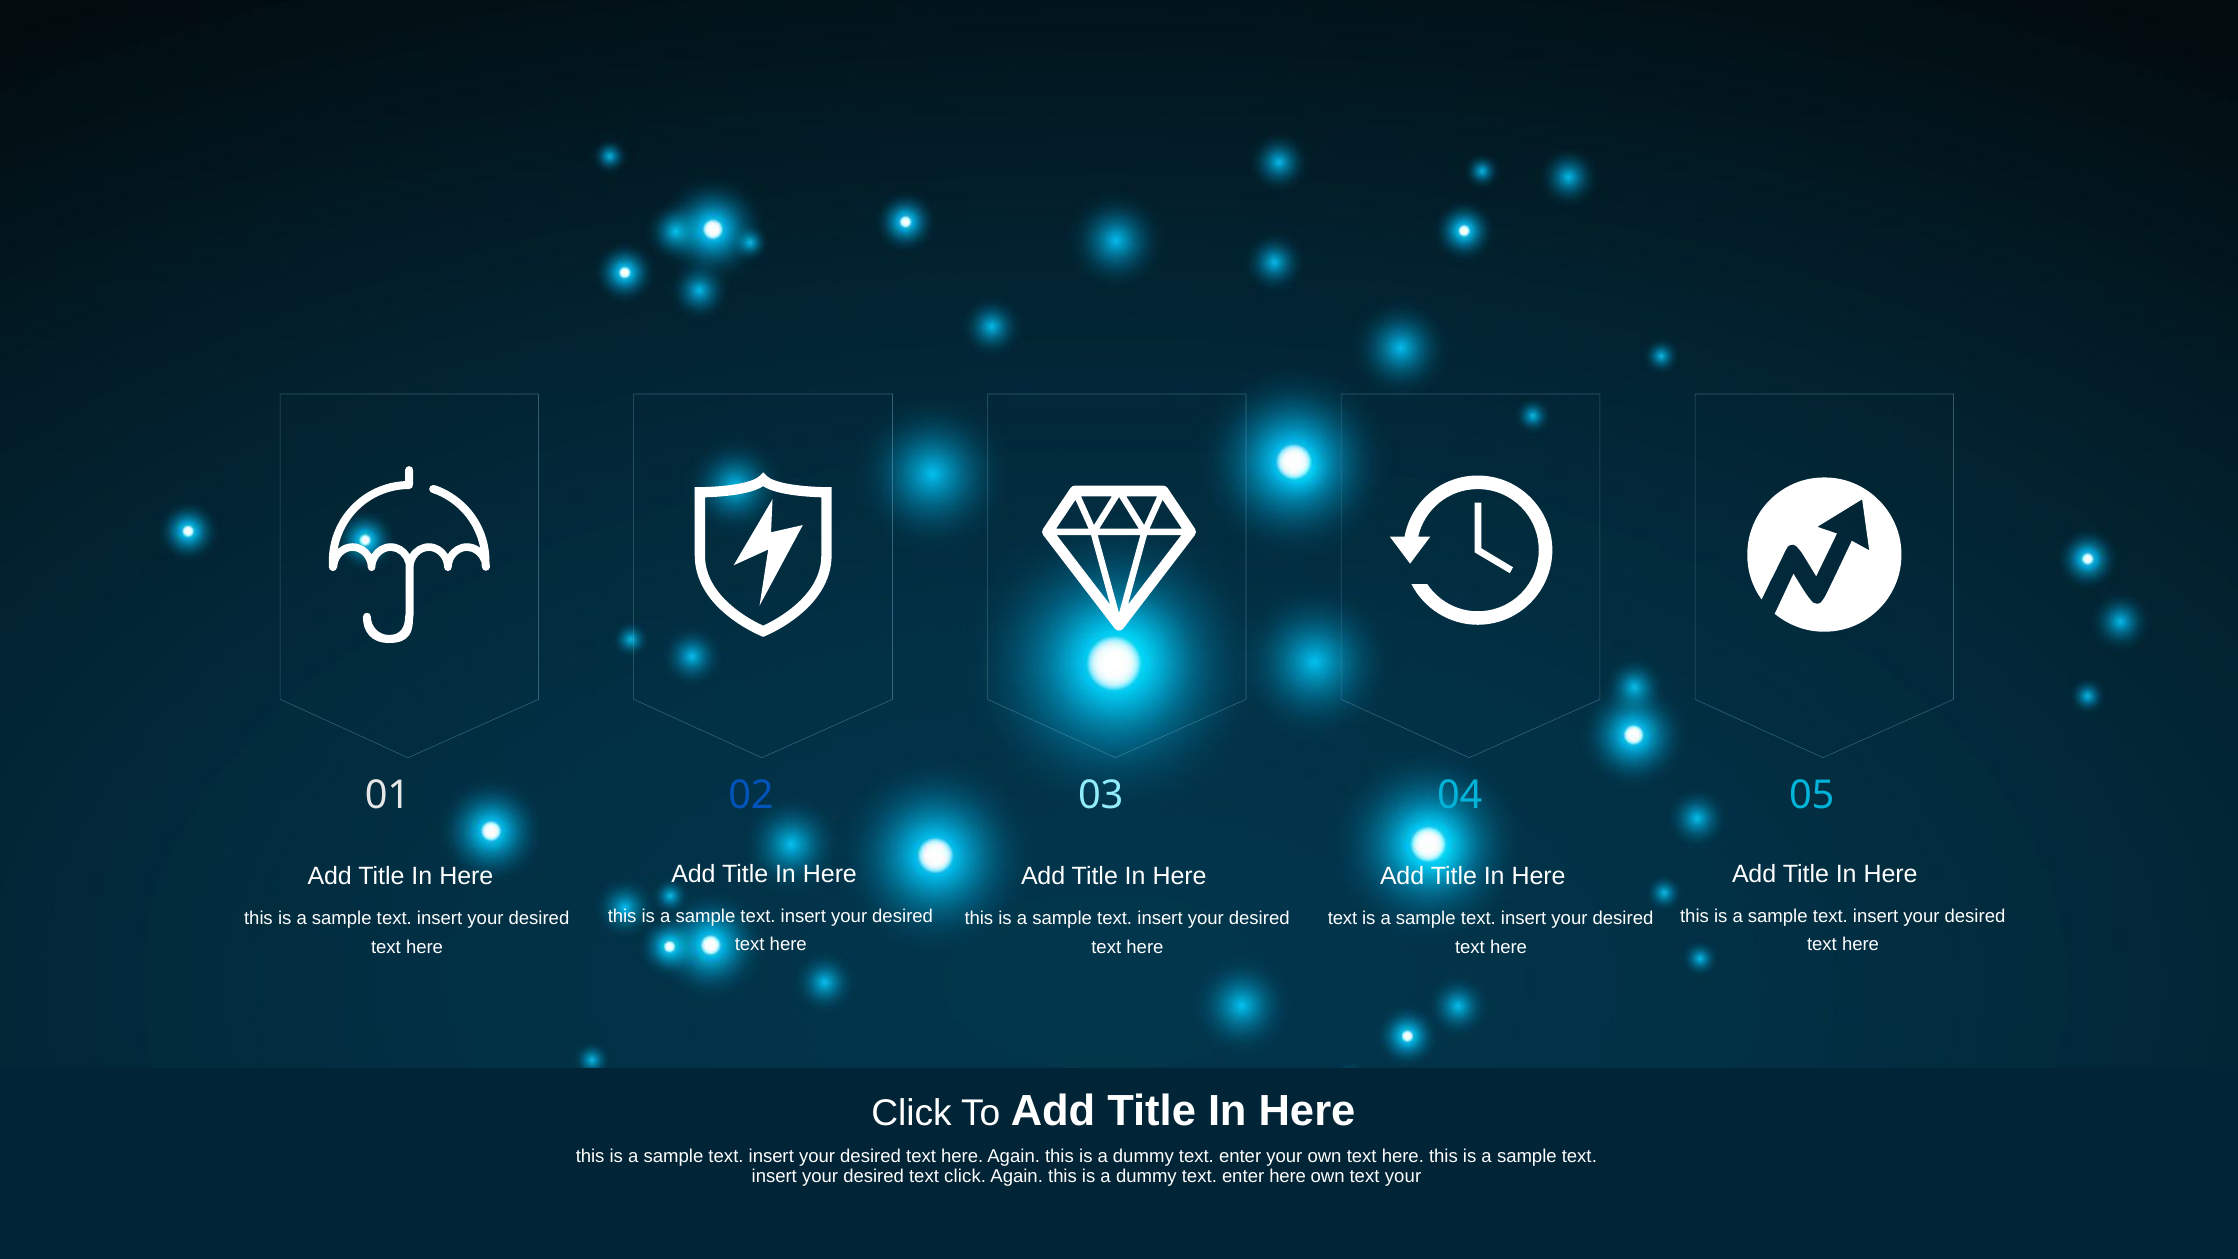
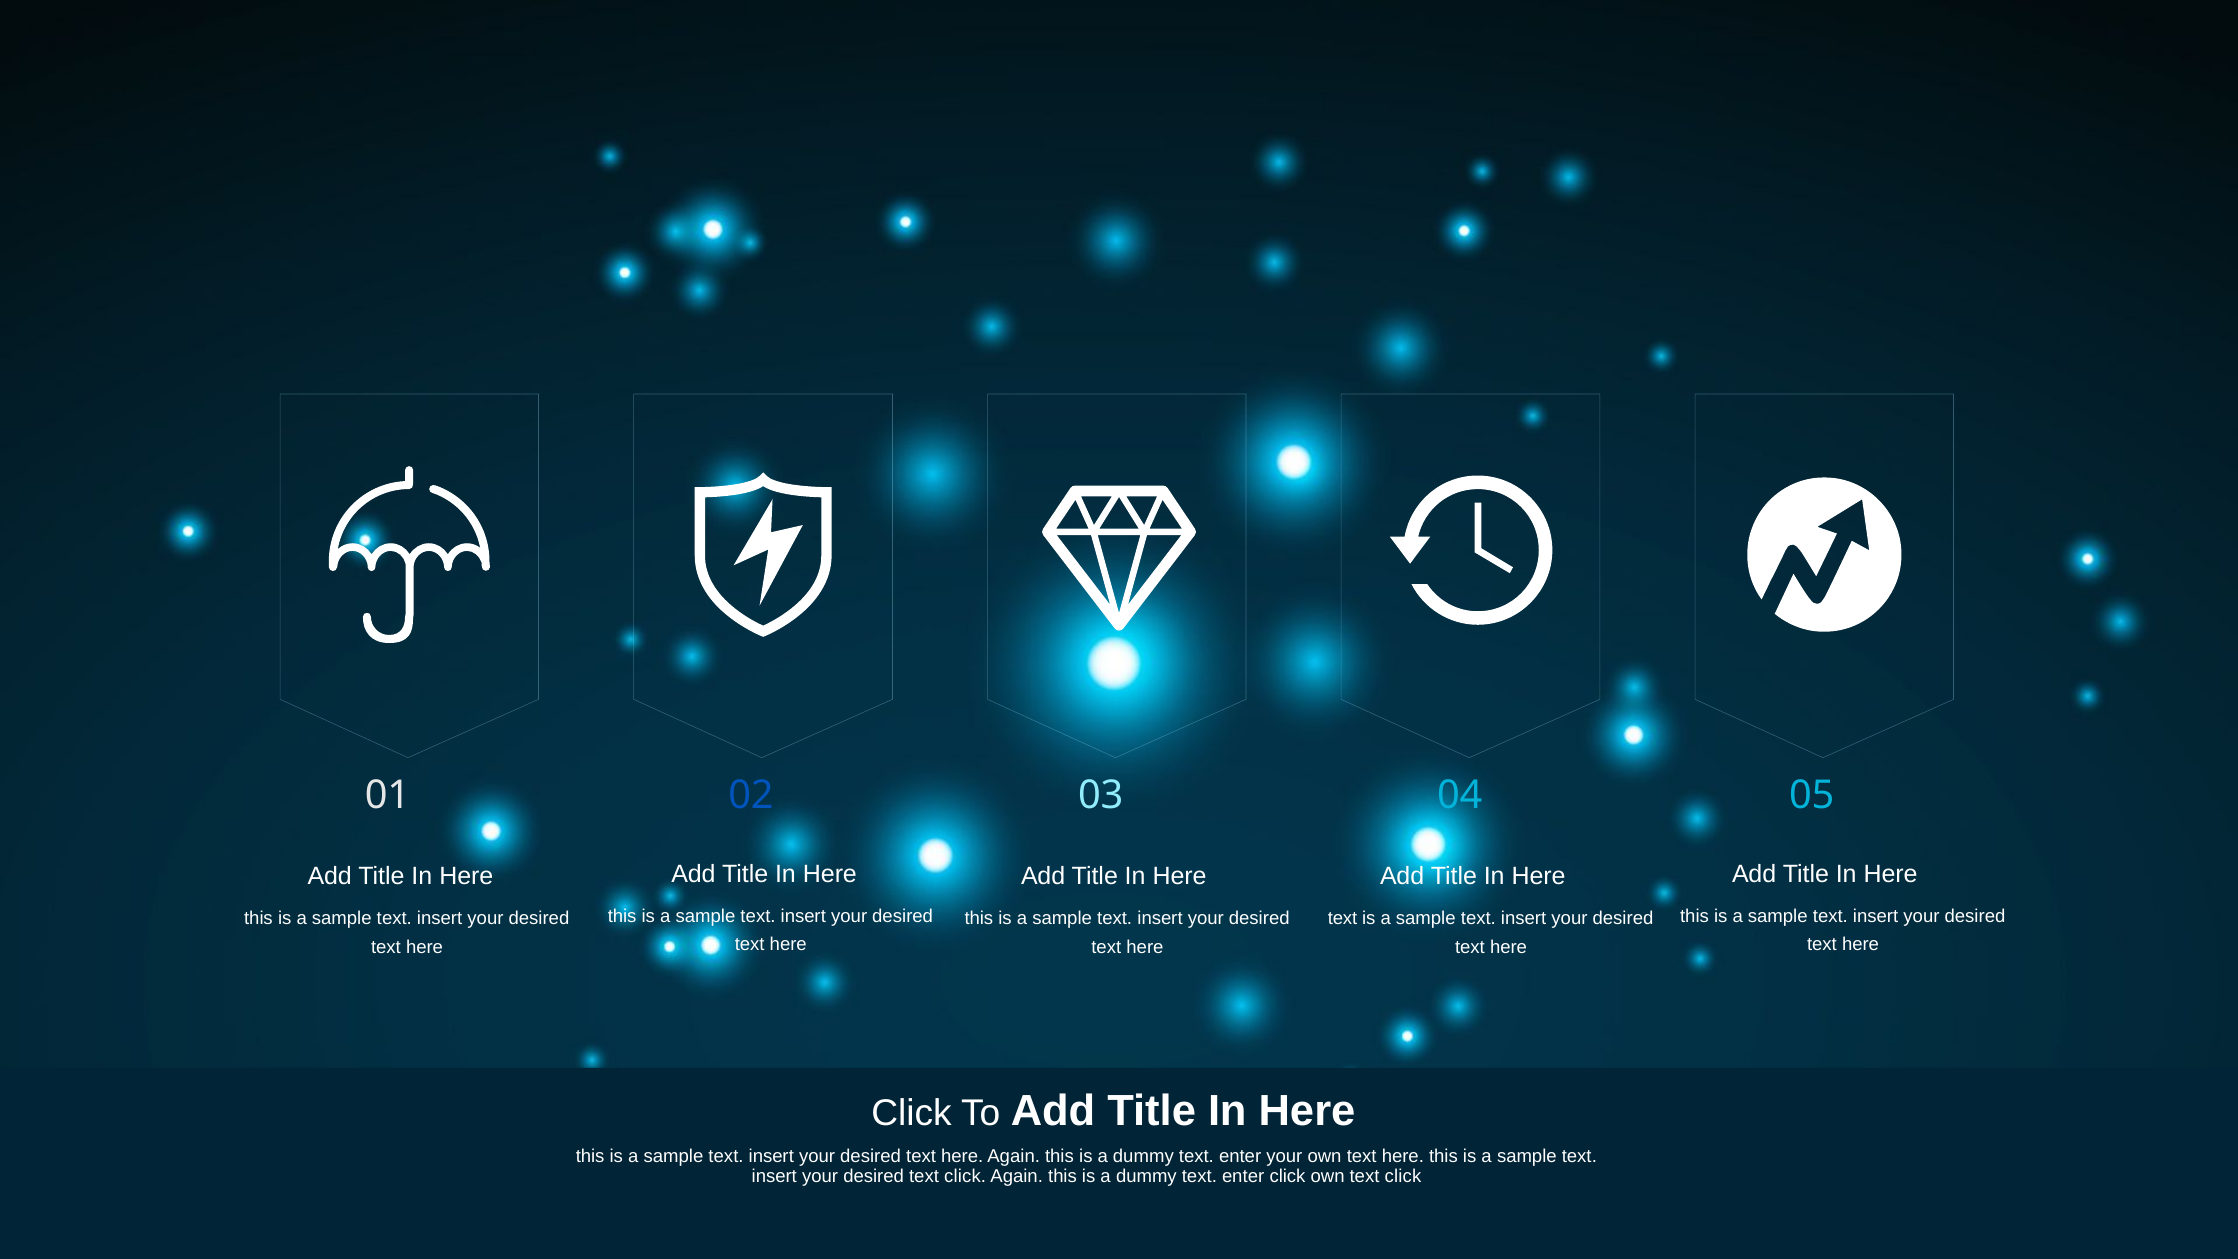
enter here: here -> click (1287, 1176)
own text your: your -> click (1403, 1176)
